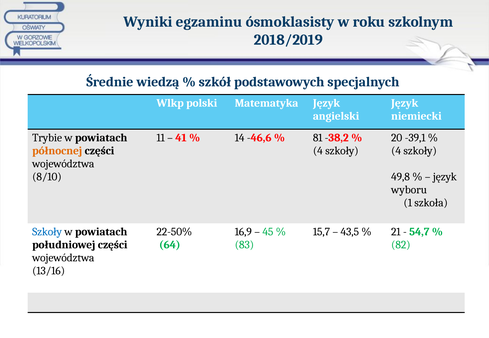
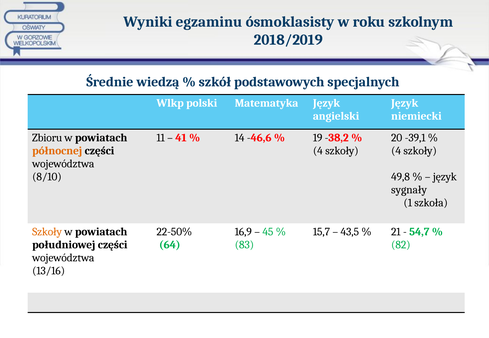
Trybie: Trybie -> Zbioru (47, 138)
81: 81 -> 19 (318, 138)
wyboru: wyboru -> sygnały (409, 190)
Szkoły colour: blue -> orange (47, 232)
